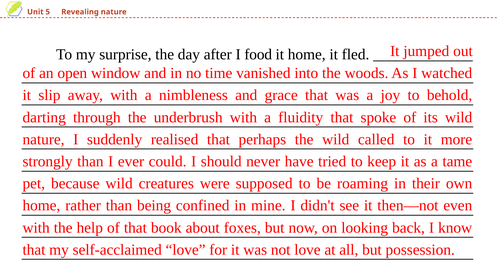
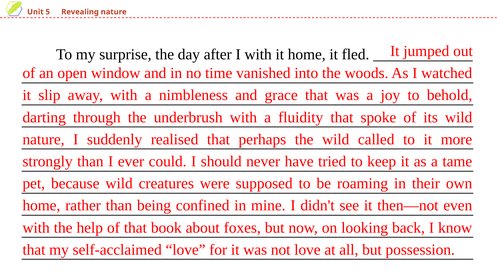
I food: food -> with (258, 54)
